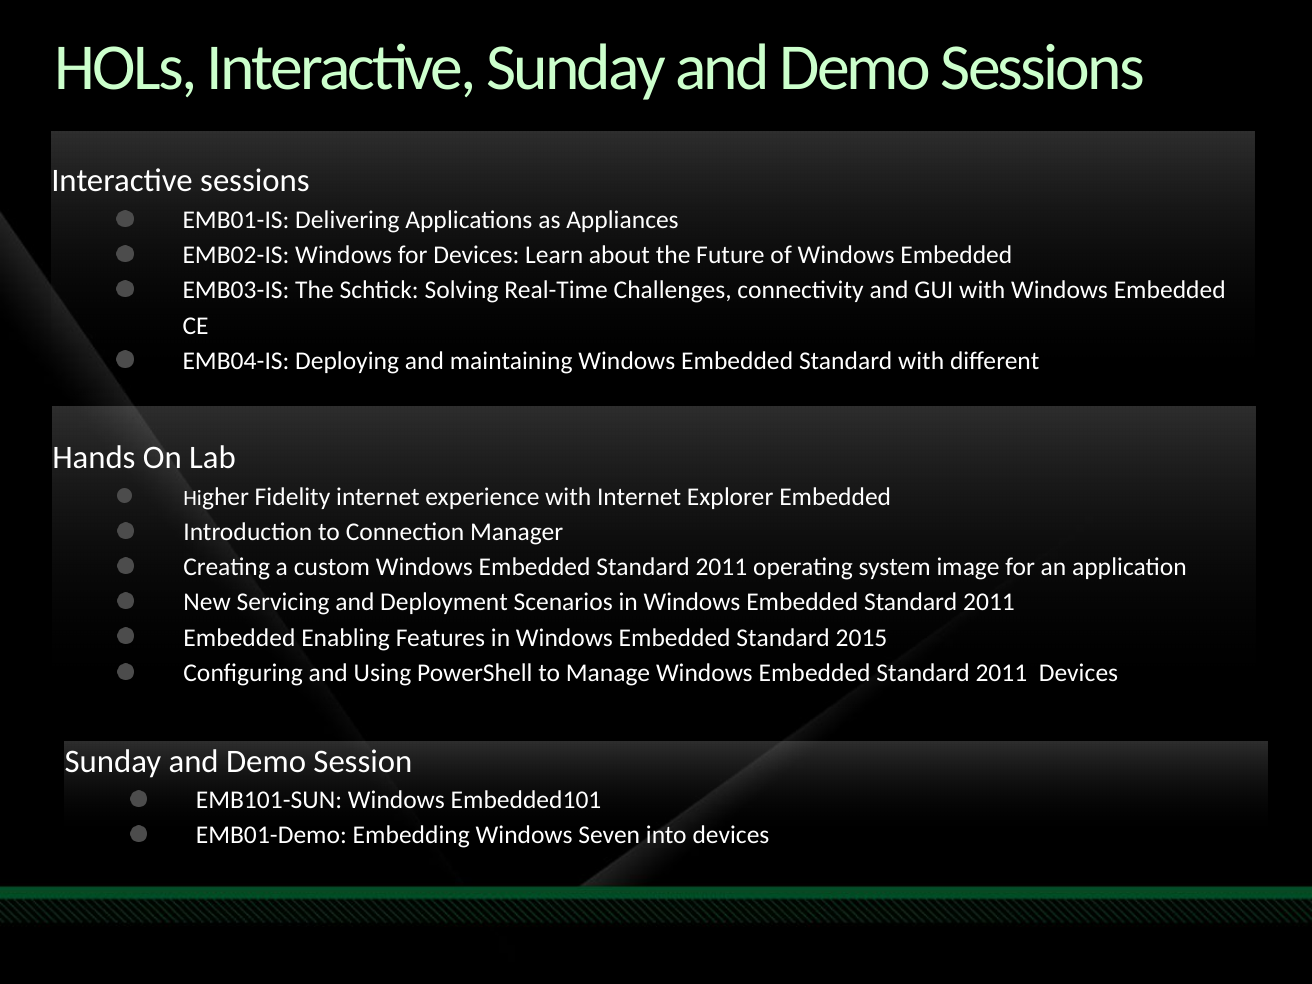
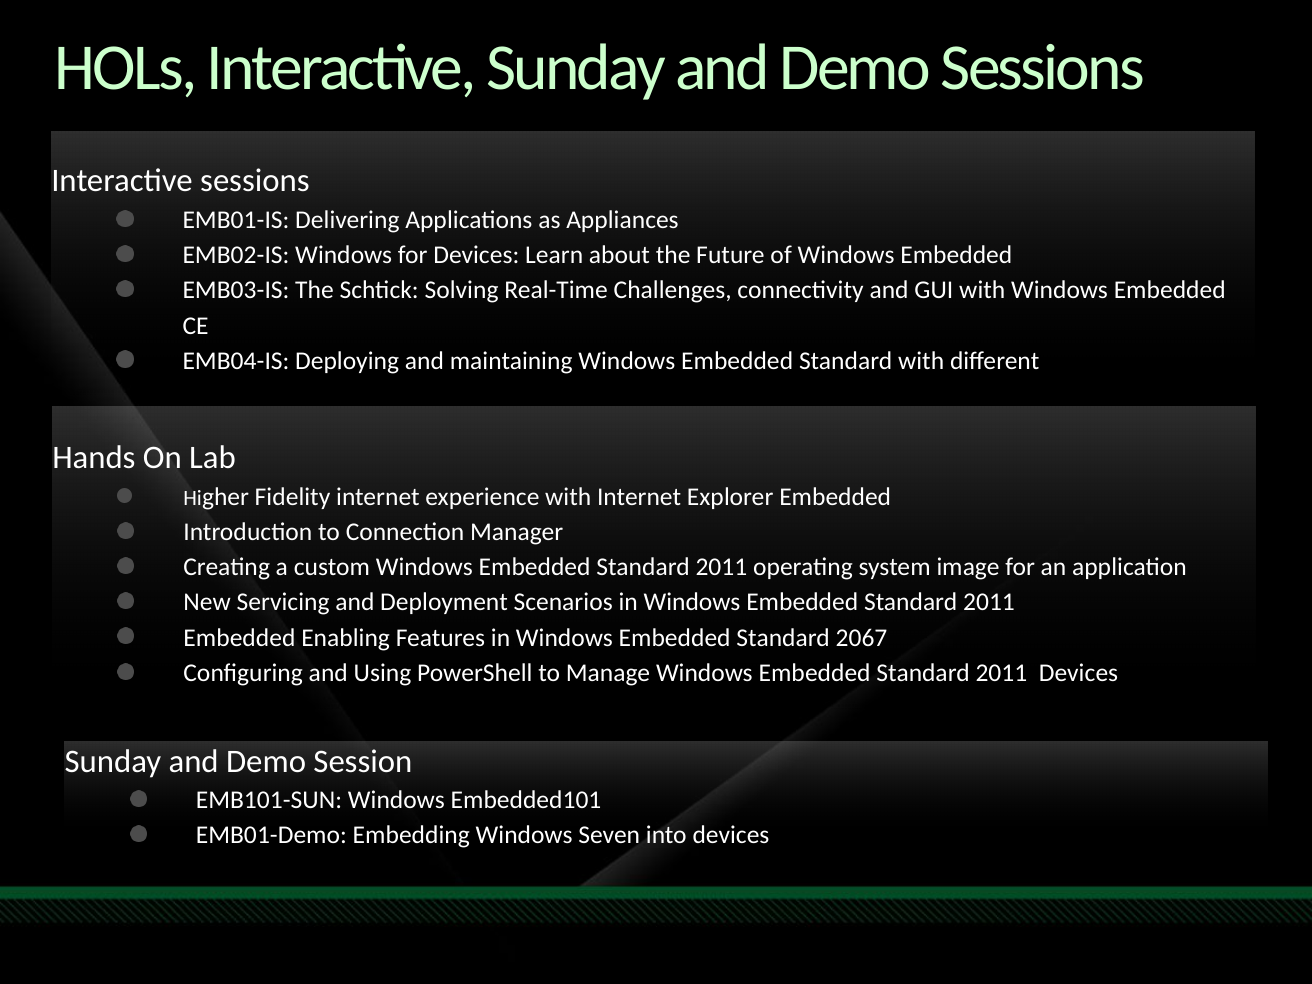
2015: 2015 -> 2067 (862, 638)
